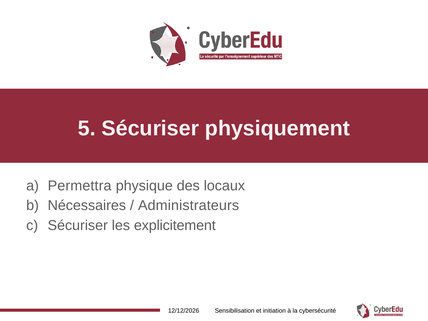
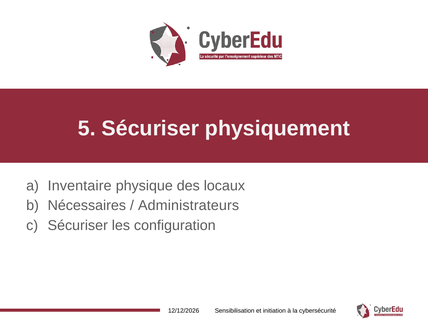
Permettra: Permettra -> Inventaire (80, 186)
explicitement: explicitement -> configuration (175, 226)
